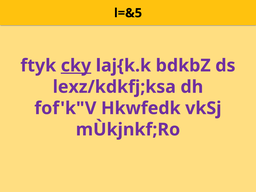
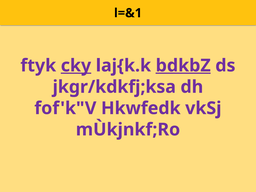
l=&5: l=&5 -> l=&1 (128, 13)
bdkbZ underline: none -> present (183, 66)
lexz/kdkfj;ksa: lexz/kdkfj;ksa -> jkgr/kdkfj;ksa (114, 87)
